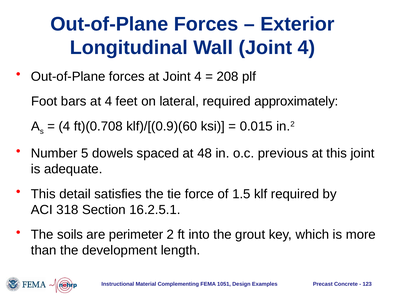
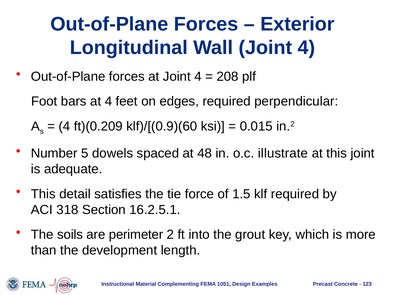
lateral: lateral -> edges (179, 102)
approximately: approximately -> perpendicular (296, 102)
ft)(0.708: ft)(0.708 -> ft)(0.209 (98, 127)
previous: previous -> illustrate (283, 154)
